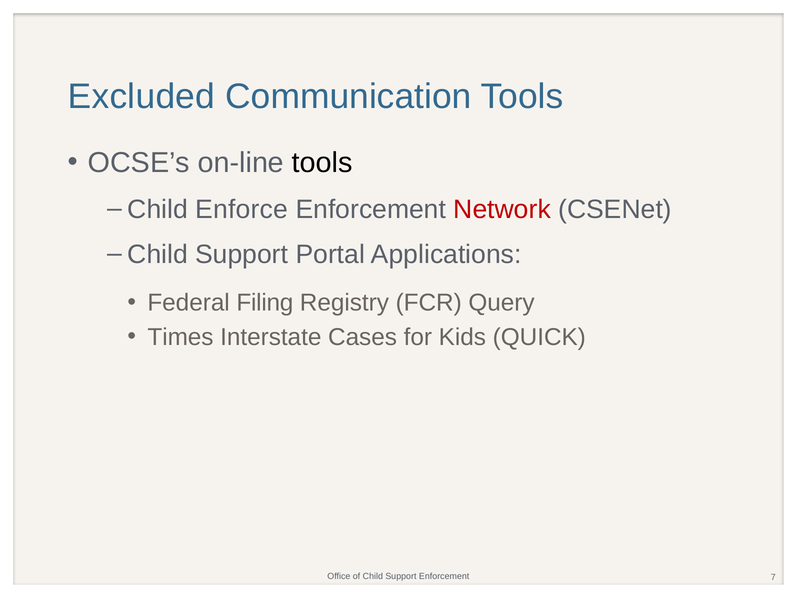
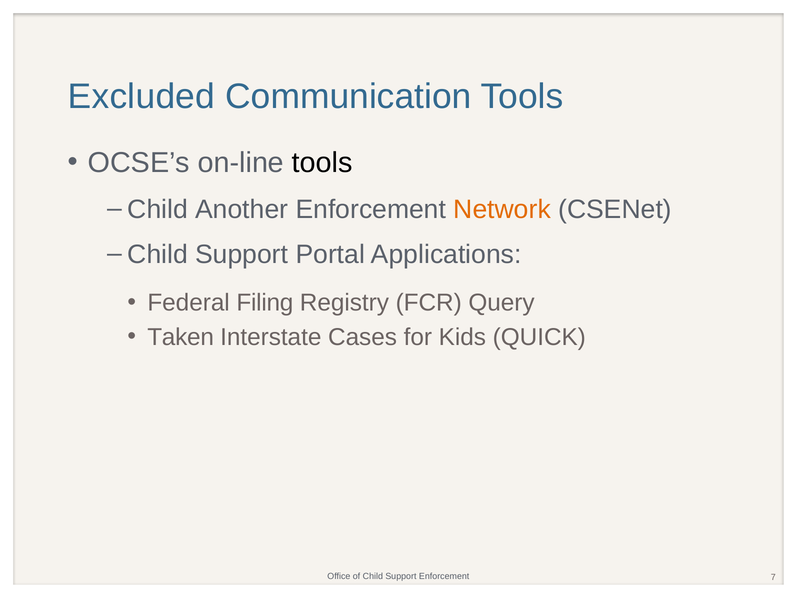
Enforce: Enforce -> Another (242, 209)
Network colour: red -> orange (502, 209)
Times: Times -> Taken (181, 337)
